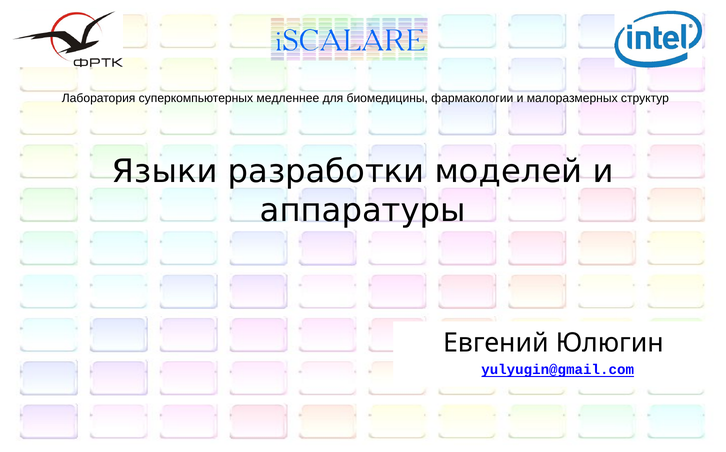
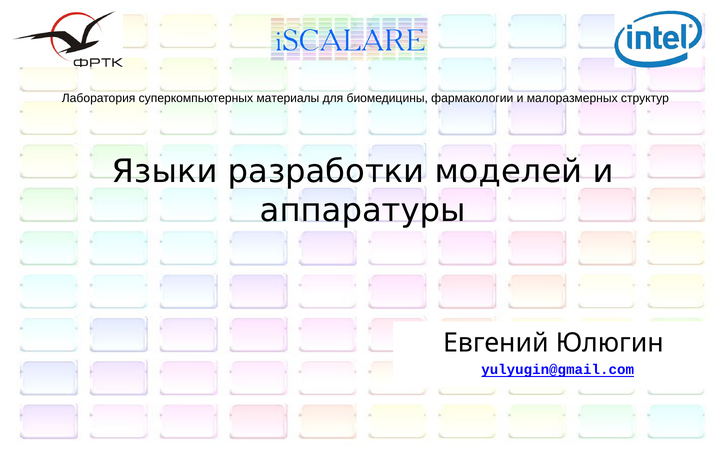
медленнее: медленнее -> материалы (288, 98)
